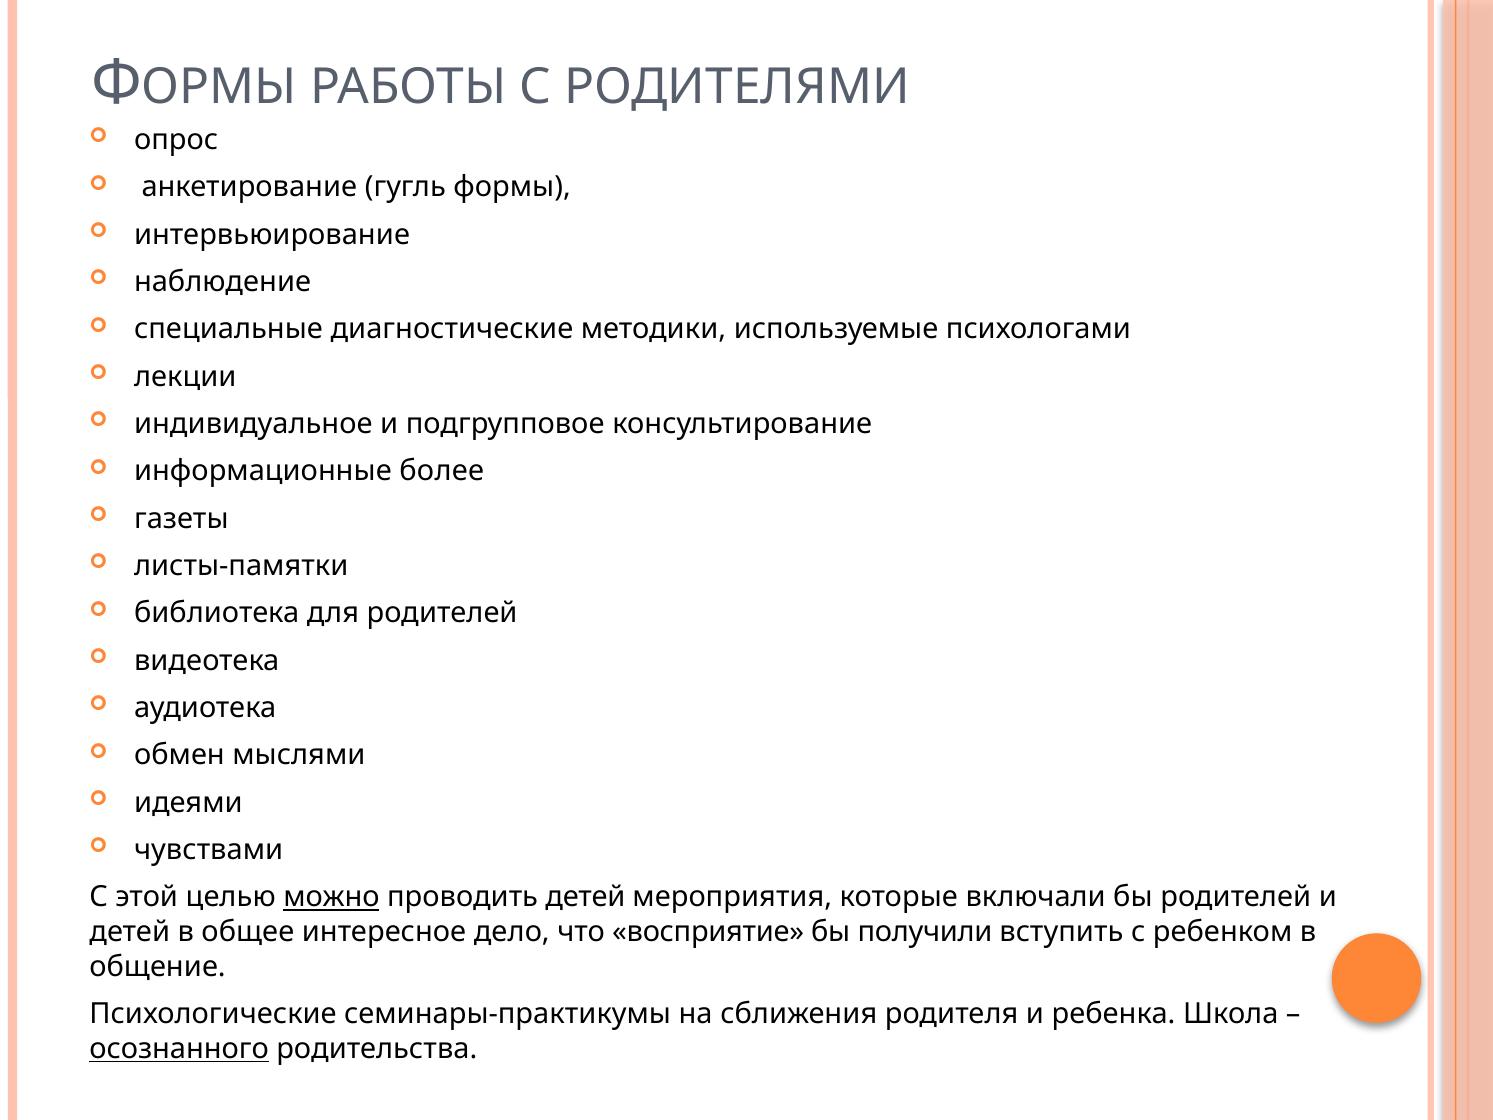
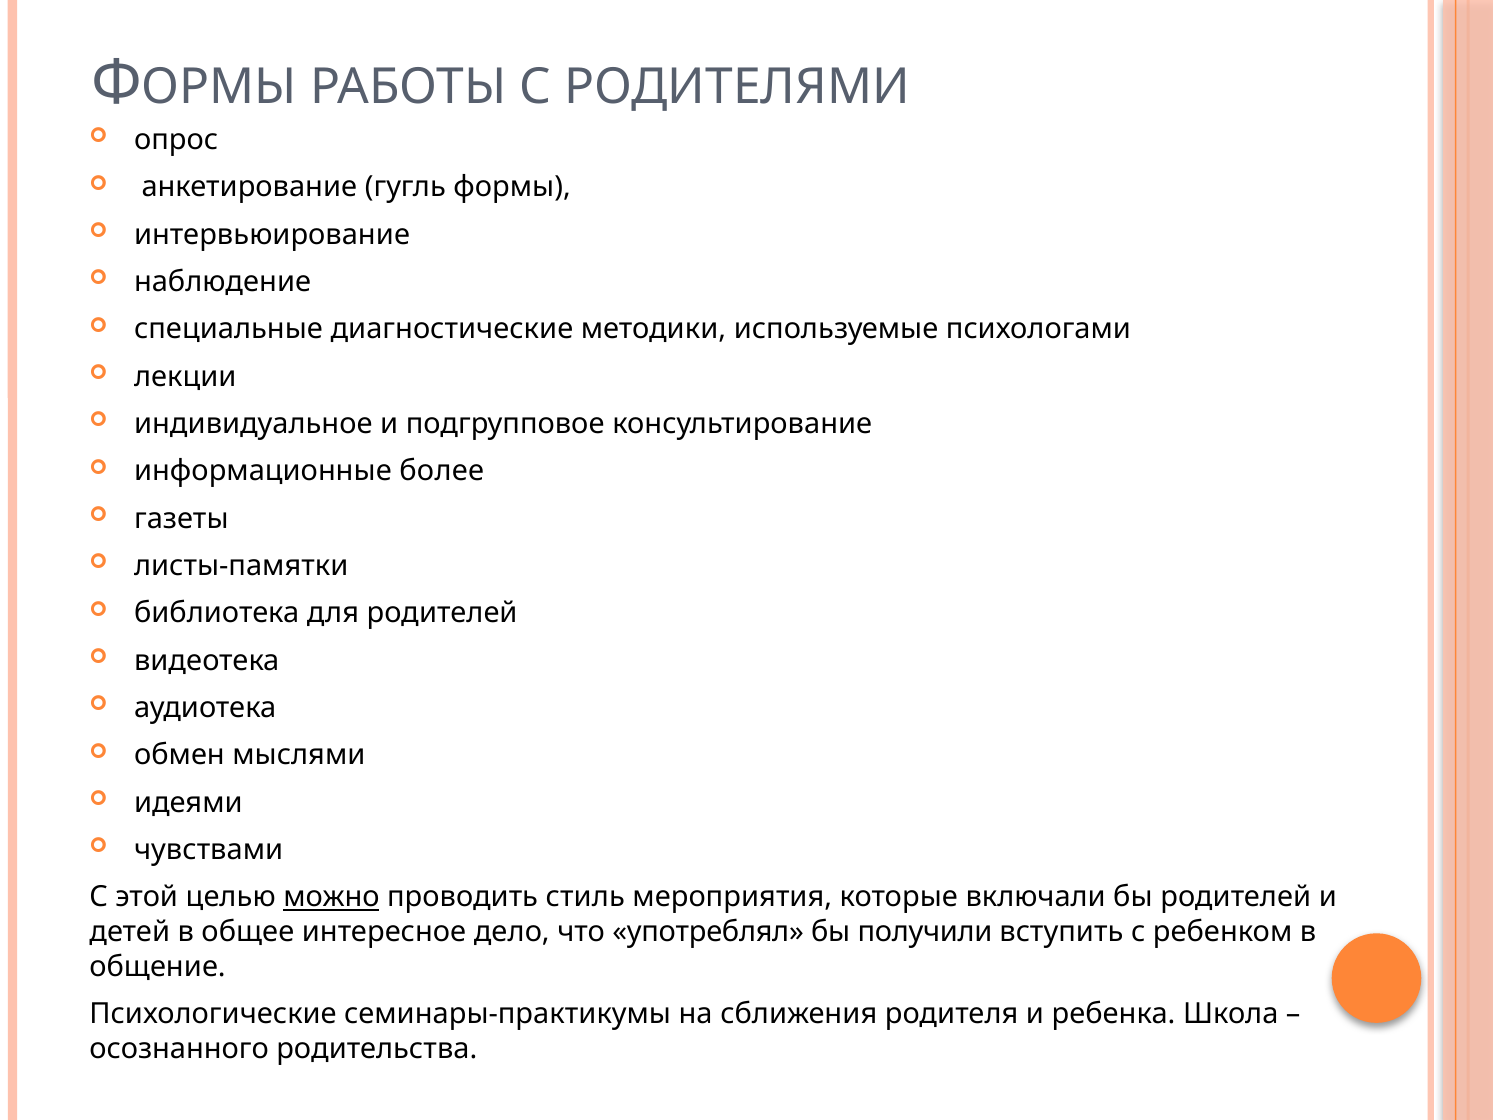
проводить детей: детей -> стиль (585, 897)
восприятие: восприятие -> употреблял (708, 932)
осознанного underline: present -> none (179, 1049)
